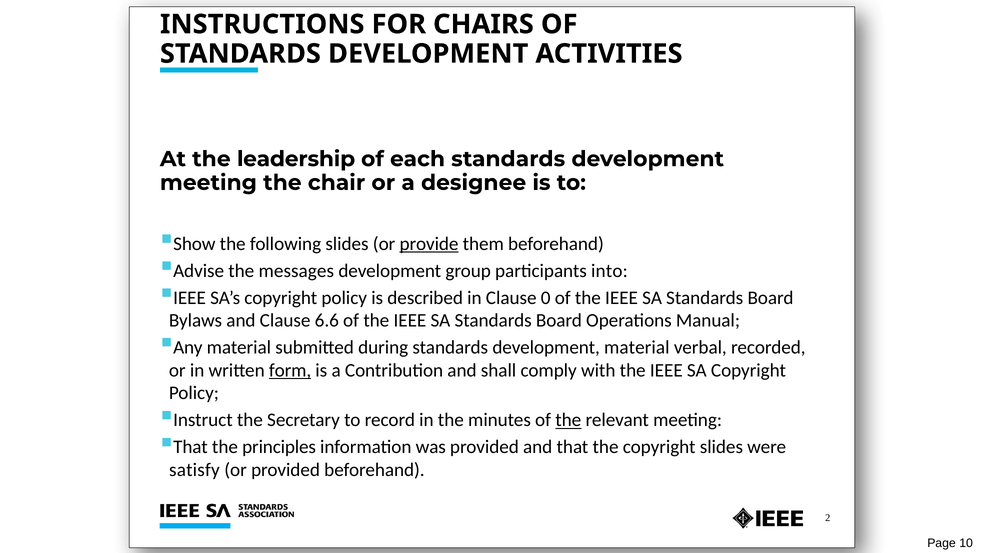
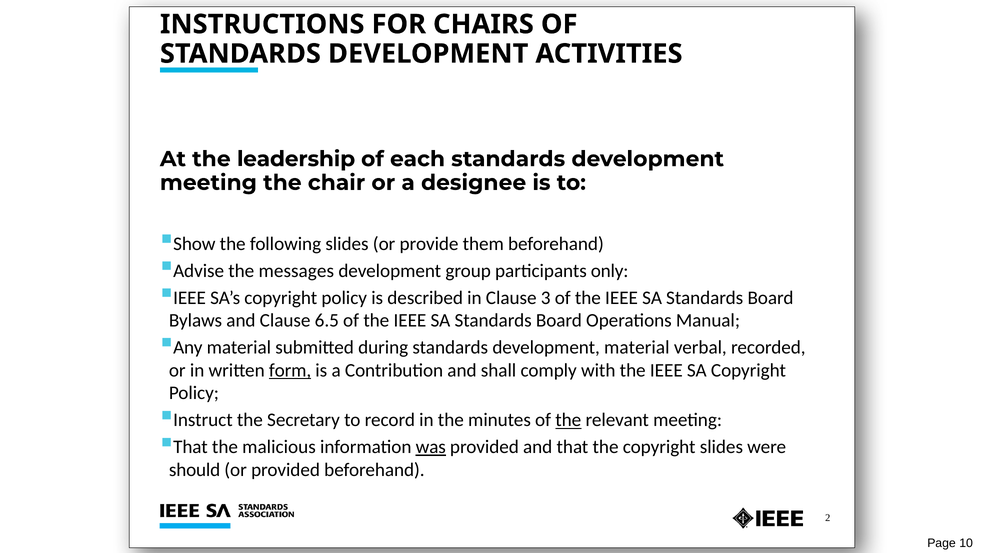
provide underline: present -> none (429, 244)
into: into -> only (610, 271)
0: 0 -> 3 (546, 298)
6.6: 6.6 -> 6.5 (327, 321)
principles: principles -> malicious (279, 447)
was underline: none -> present (431, 447)
satisfy: satisfy -> should (195, 470)
